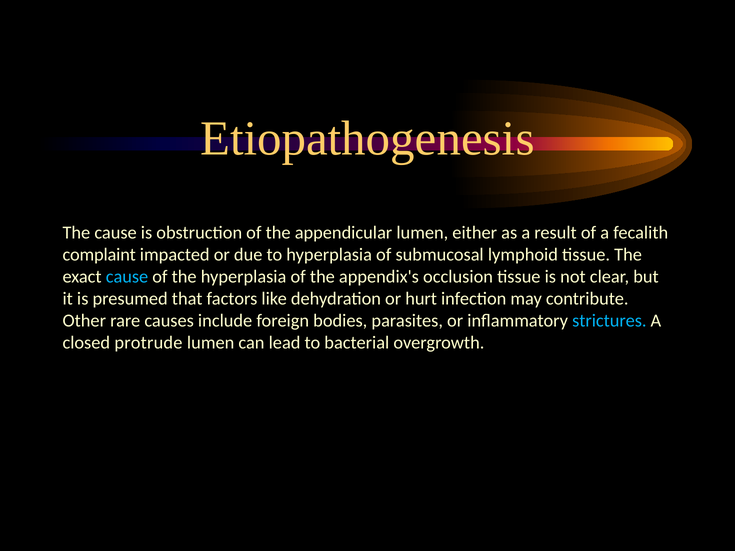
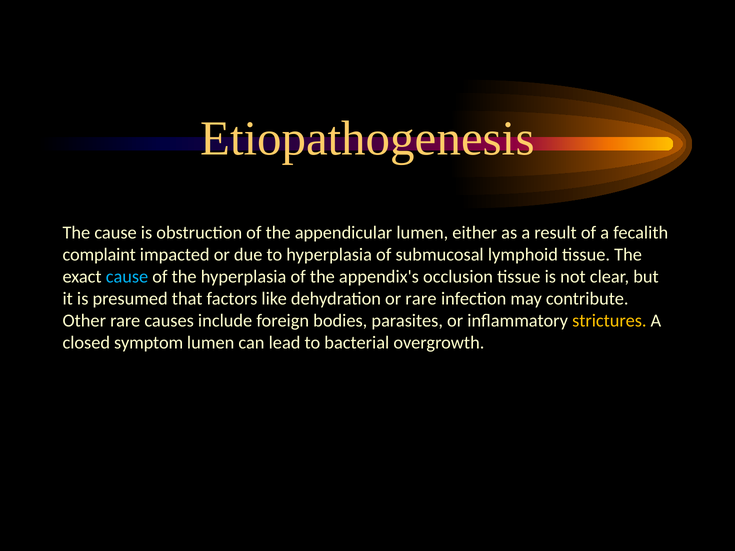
or hurt: hurt -> rare (421, 299)
strictures colour: light blue -> yellow (609, 321)
protrude: protrude -> symptom (149, 343)
